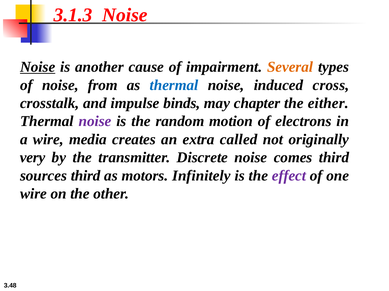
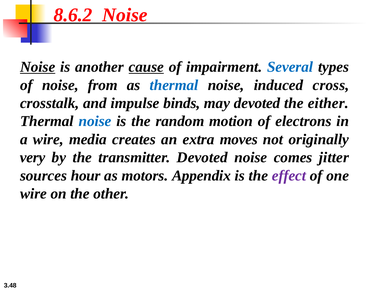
3.1.3: 3.1.3 -> 8.6.2 (73, 15)
cause underline: none -> present (146, 67)
Several colour: orange -> blue (290, 67)
may chapter: chapter -> devoted (257, 103)
noise colour: purple -> blue (95, 122)
called: called -> moves (239, 140)
transmitter Discrete: Discrete -> Devoted (202, 158)
comes third: third -> jitter (334, 158)
sources third: third -> hour (86, 176)
Infinitely: Infinitely -> Appendix (201, 176)
